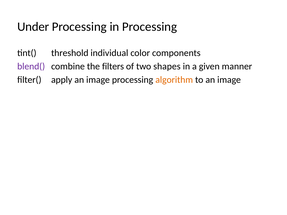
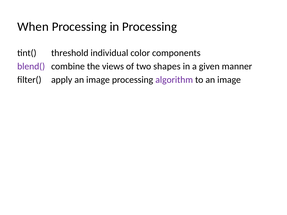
Under: Under -> When (33, 27)
filters: filters -> views (113, 66)
algorithm colour: orange -> purple (174, 80)
